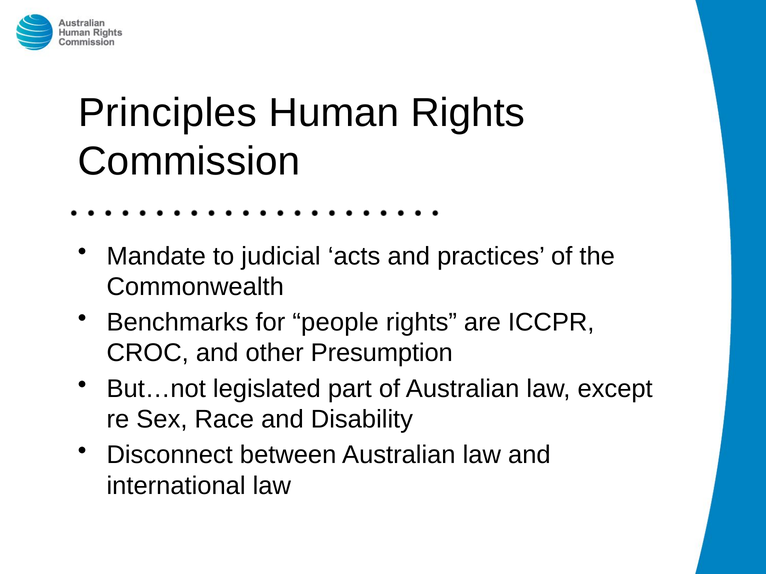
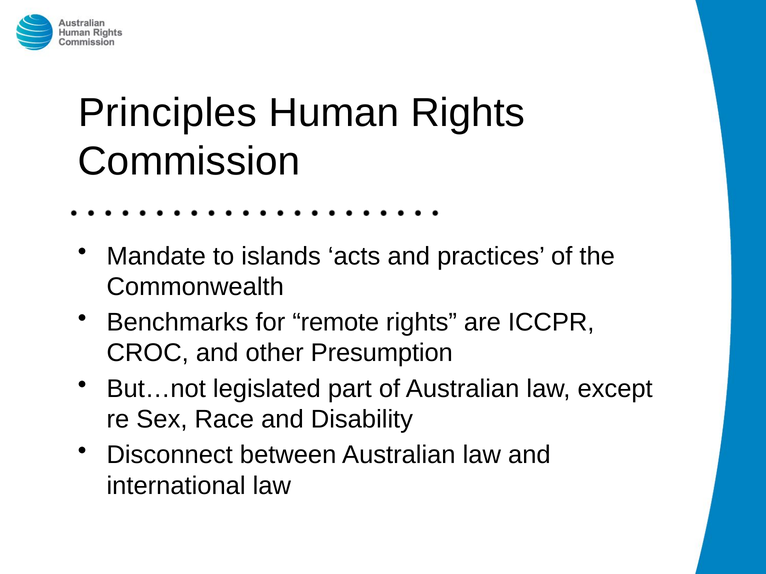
judicial: judicial -> islands (281, 256)
people: people -> remote (336, 323)
